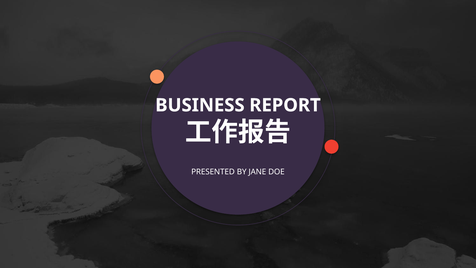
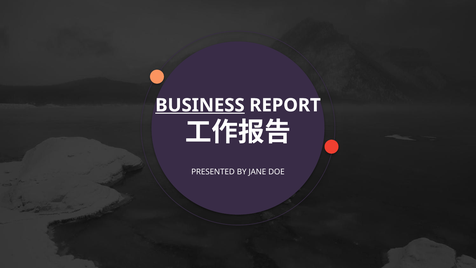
BUSINESS underline: none -> present (200, 105)
